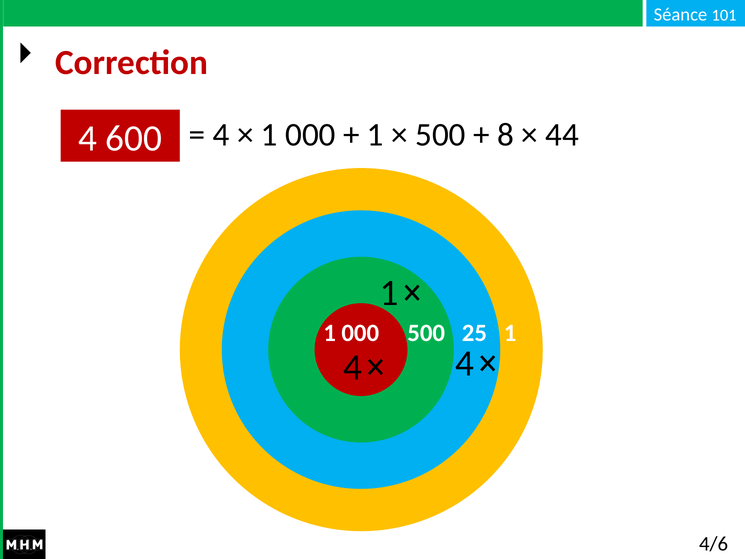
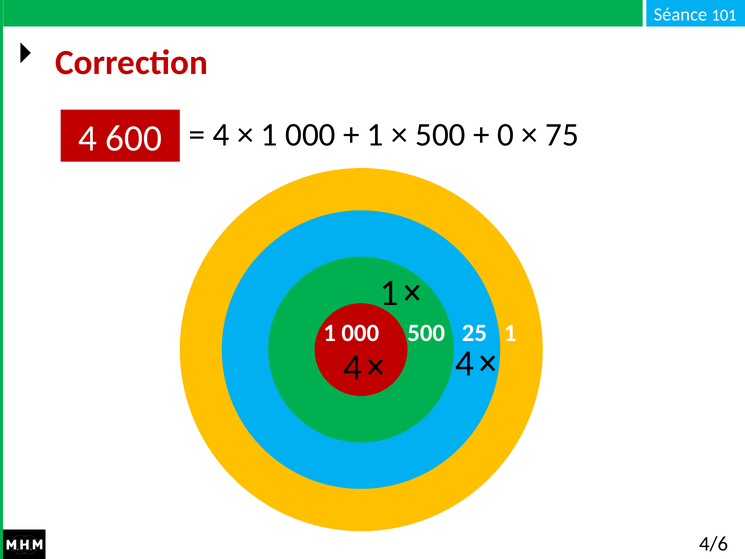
8: 8 -> 0 (505, 135)
44: 44 -> 75 (562, 135)
